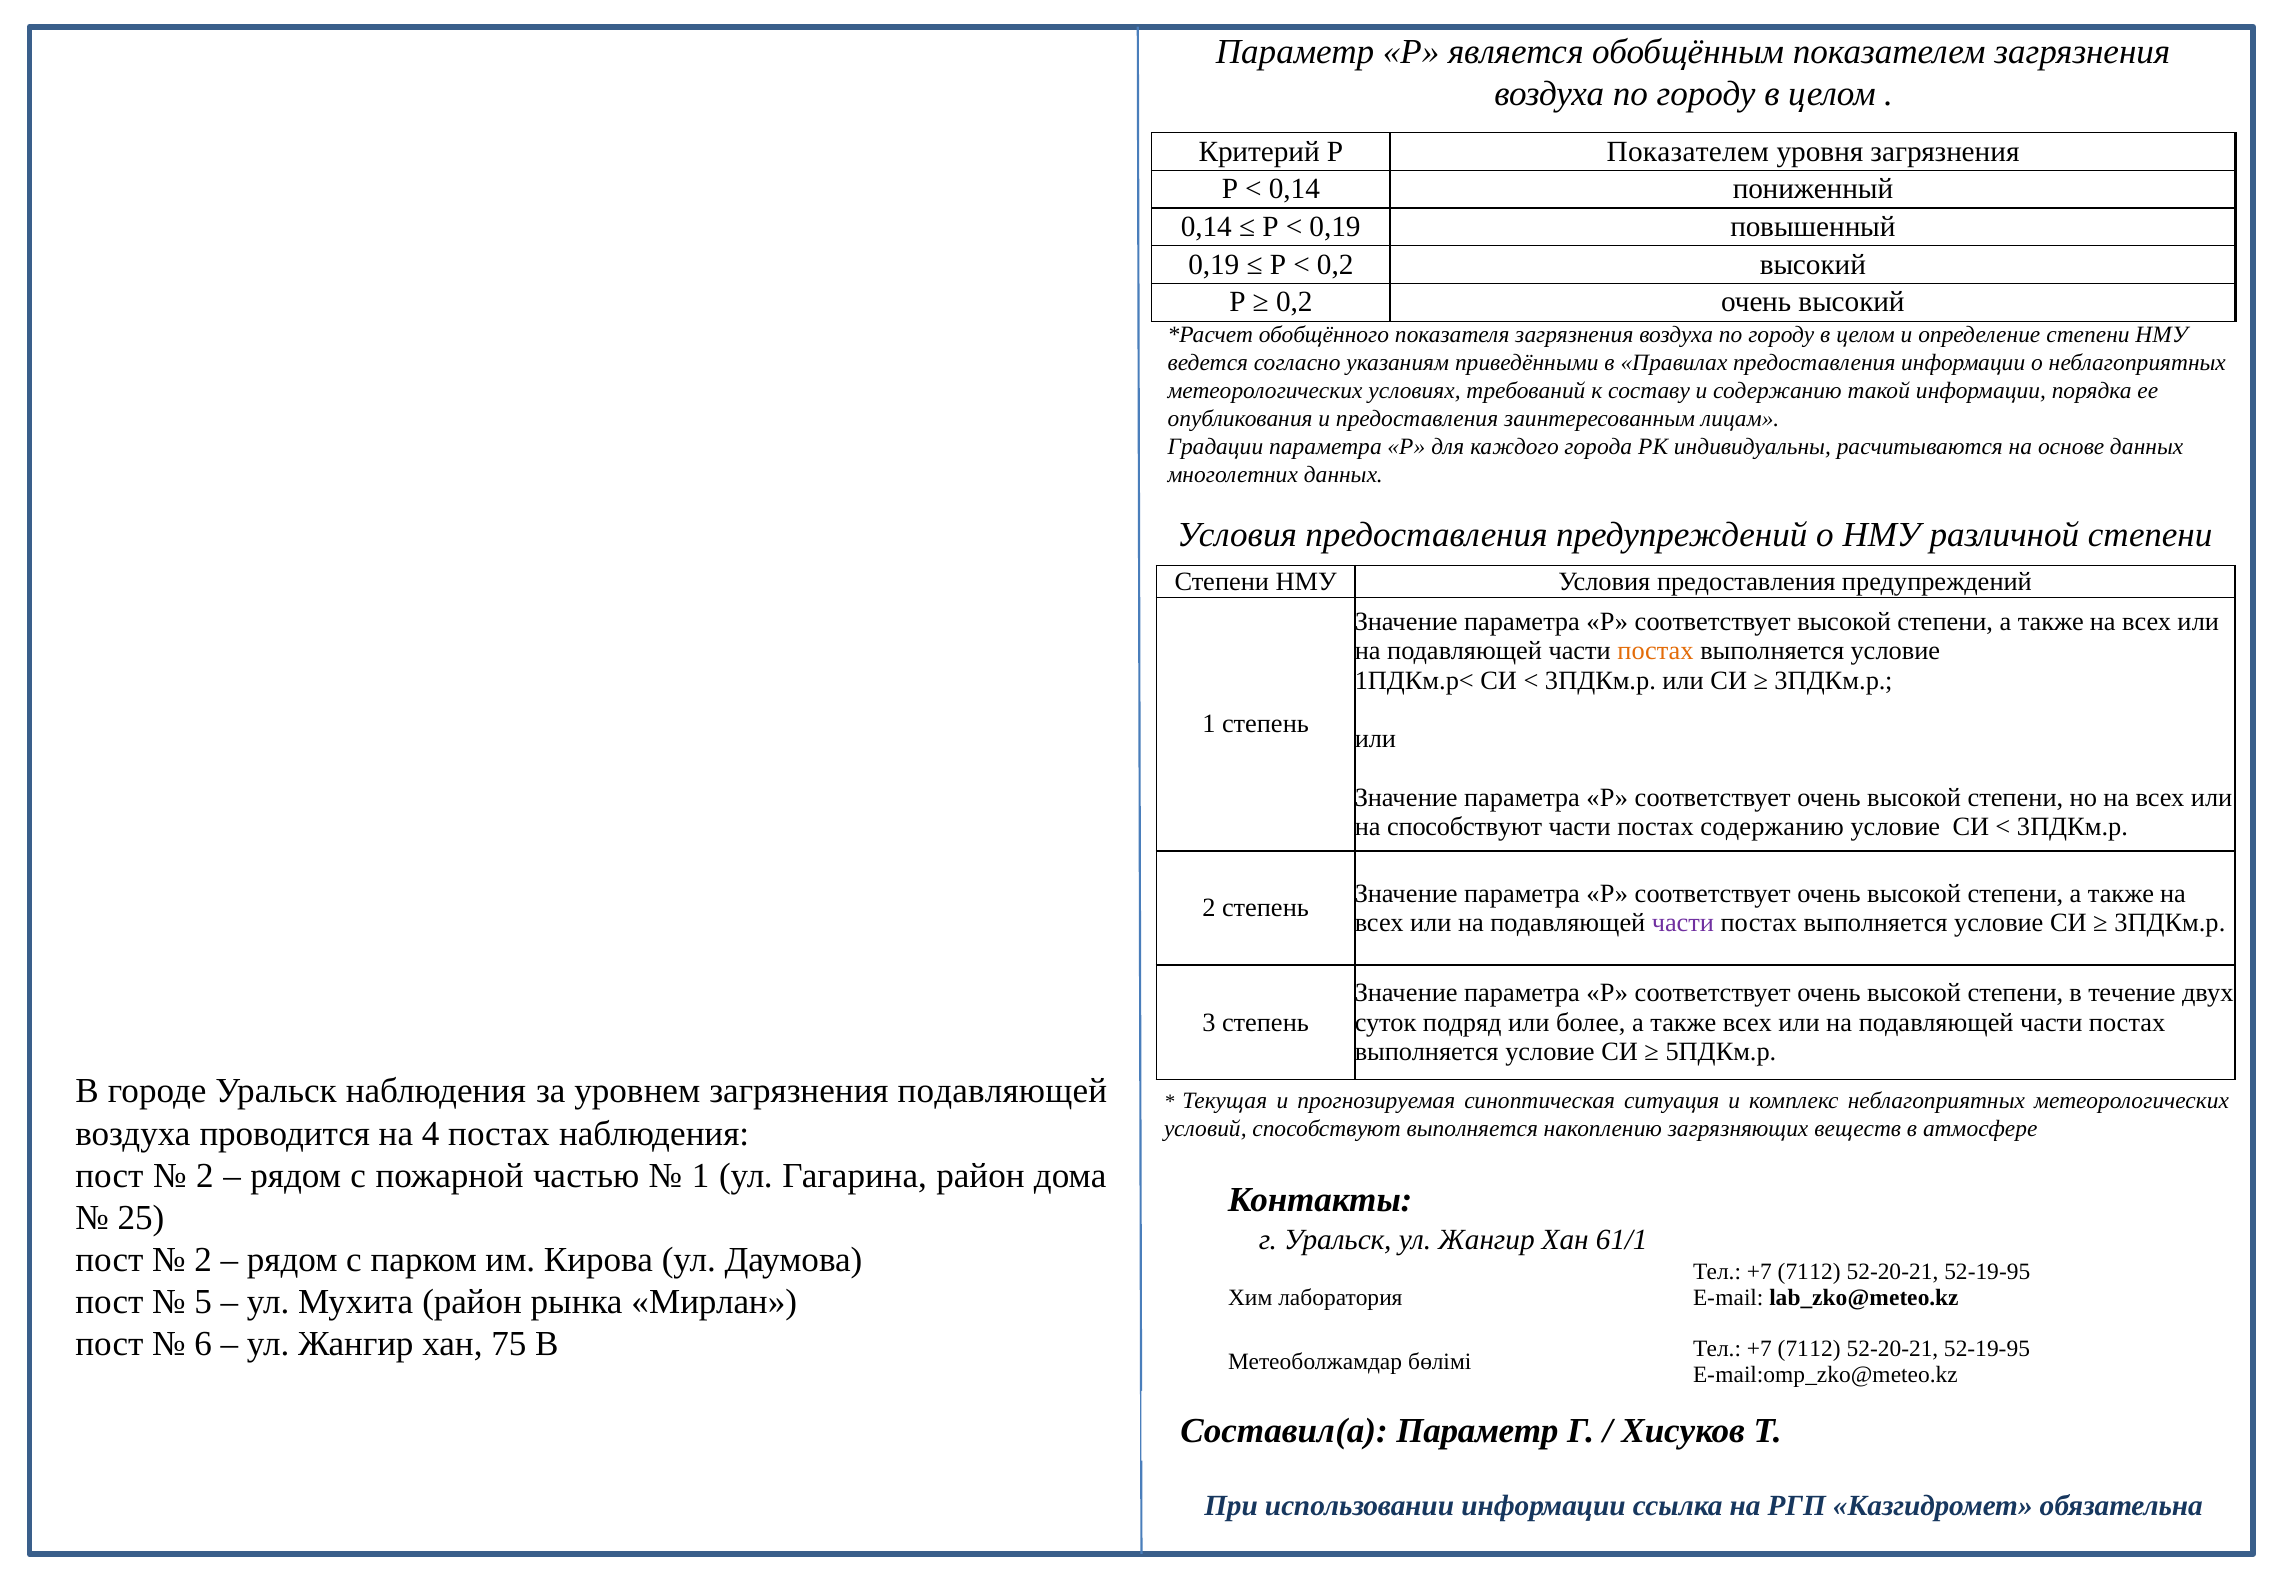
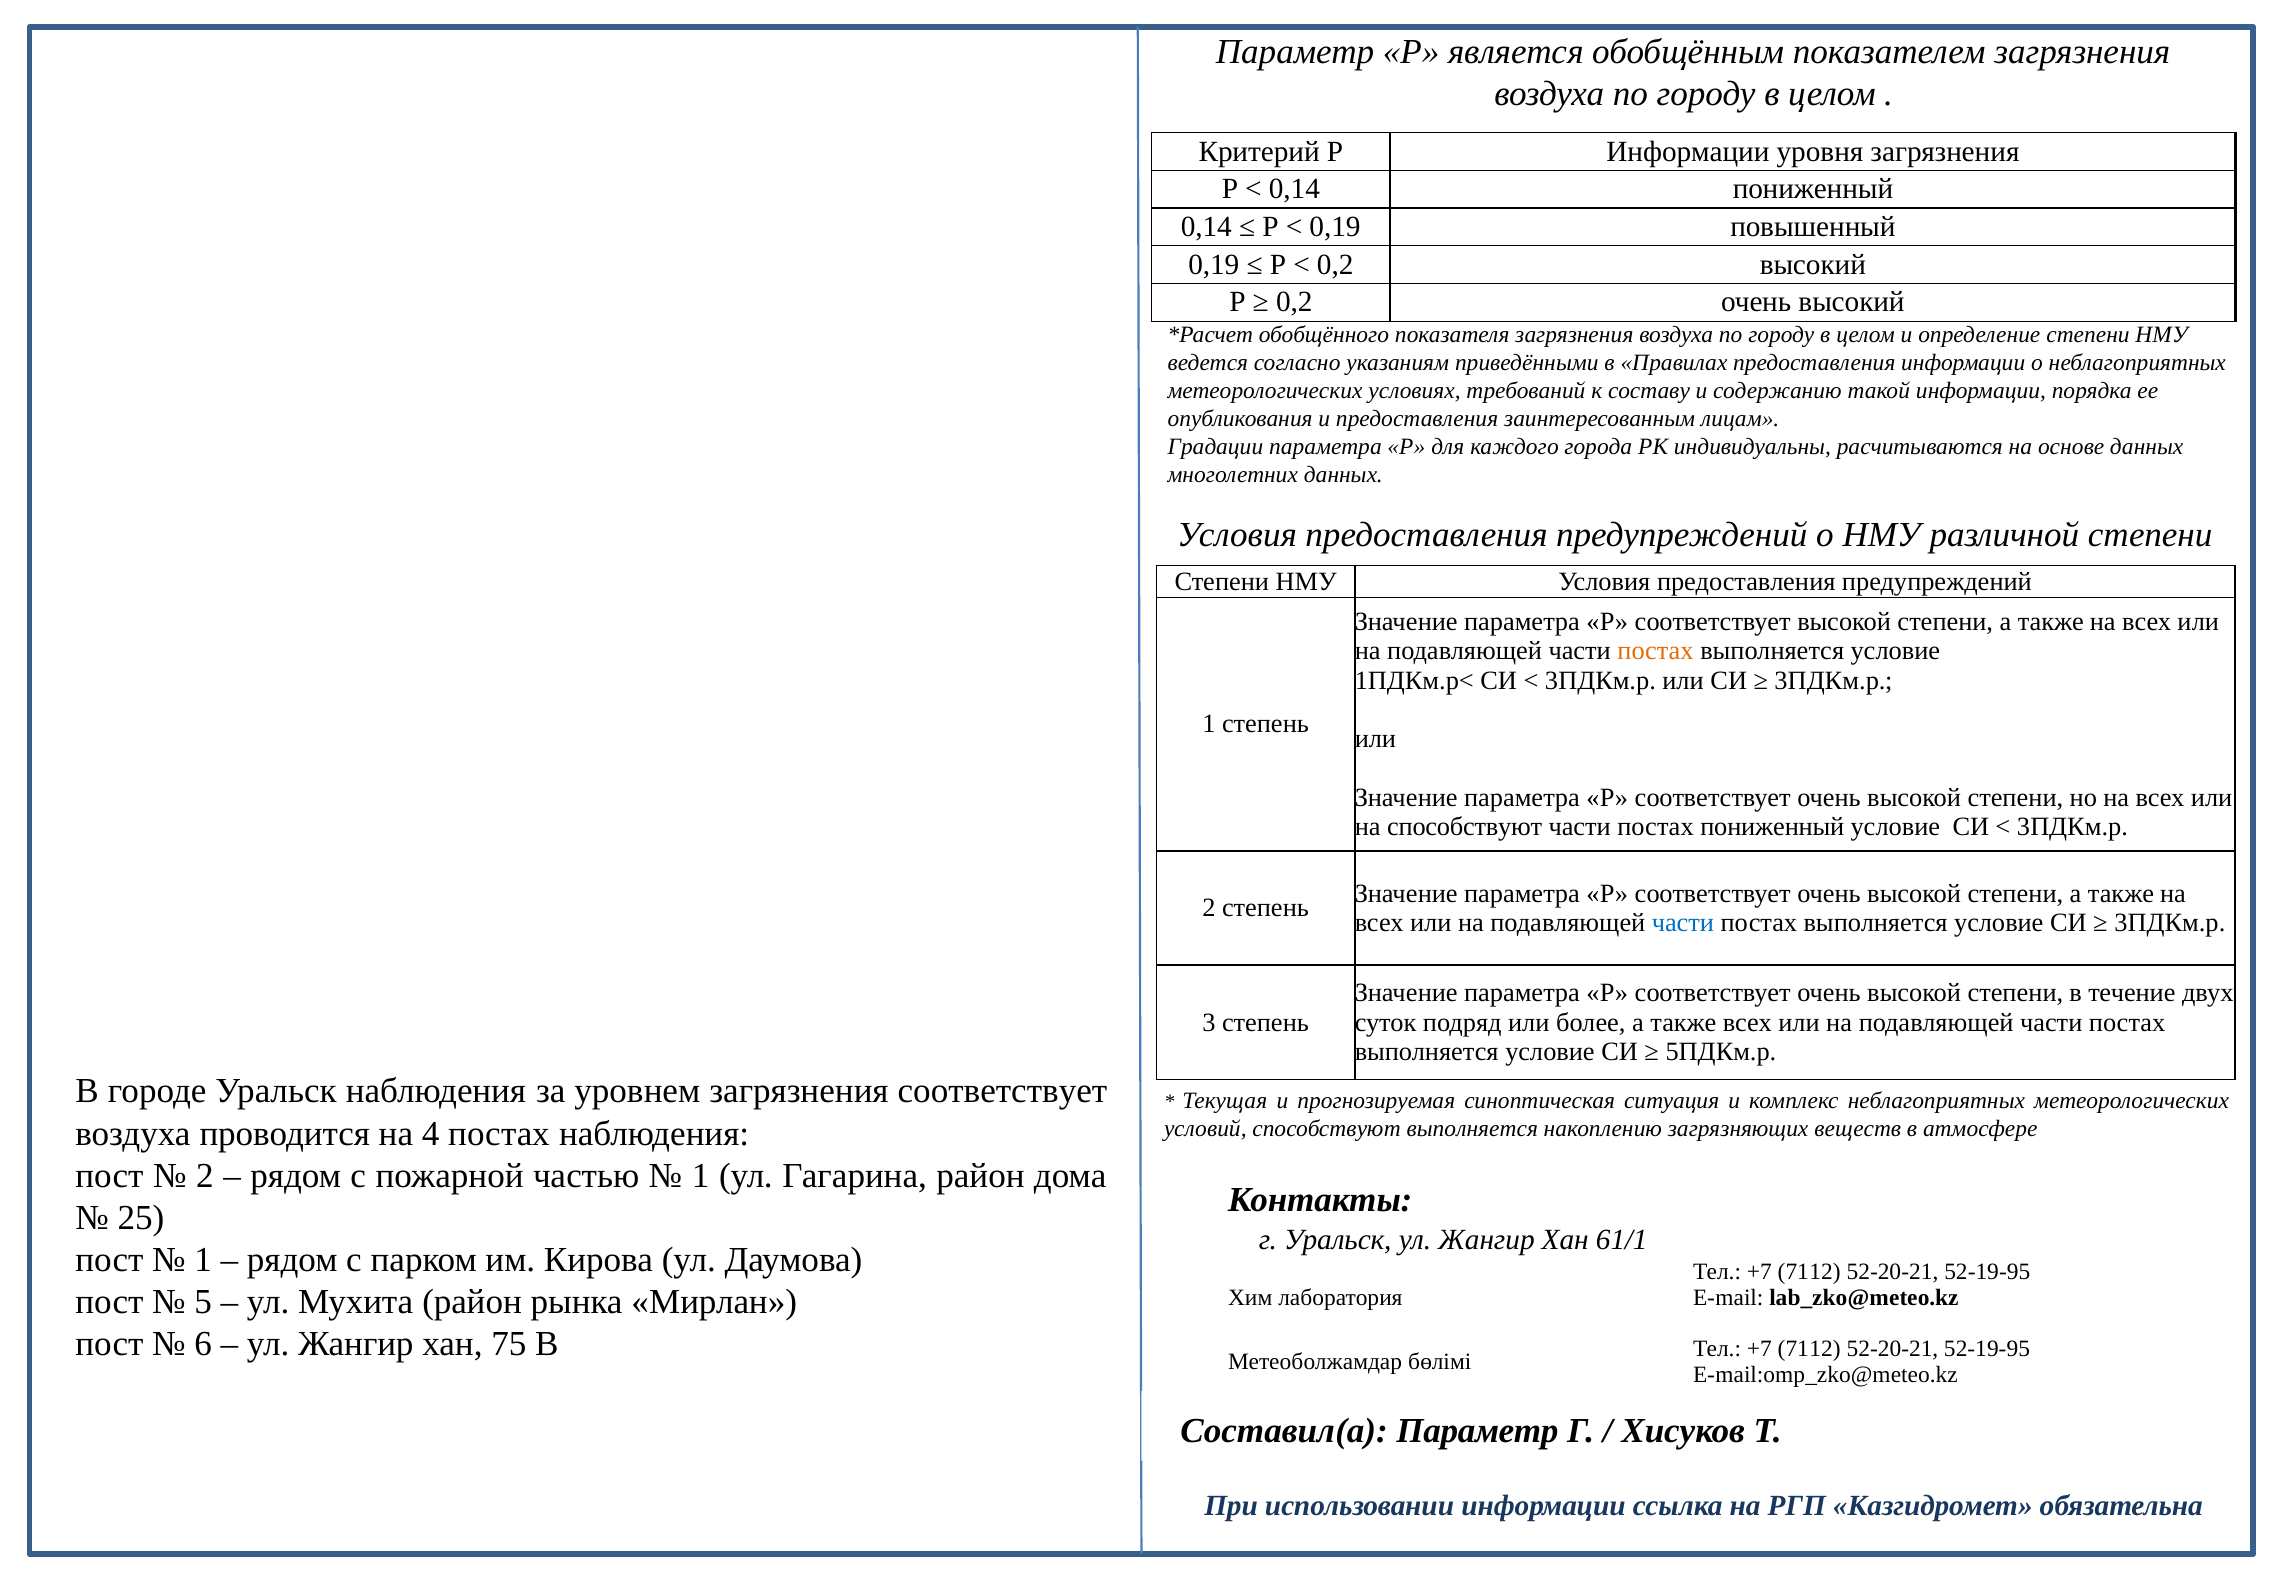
Р Показателем: Показателем -> Информации (1688, 151)
постах содержанию: содержанию -> пониженный (1772, 826)
части colour: purple -> blue (1683, 923)
загрязнения подавляющей: подавляющей -> соответствует (1002, 1091)
2: 2 -> 1 (203, 1260)
